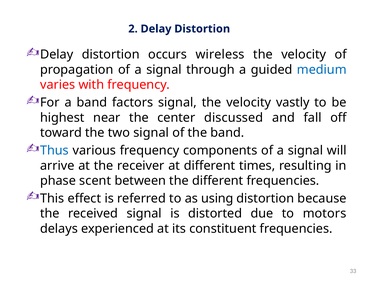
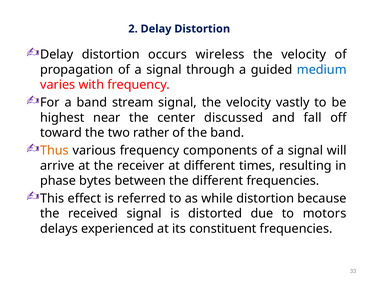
factors: factors -> stream (133, 103)
two signal: signal -> rather (151, 133)
Thus colour: blue -> orange (54, 151)
scent: scent -> bytes (95, 181)
using: using -> while (217, 199)
